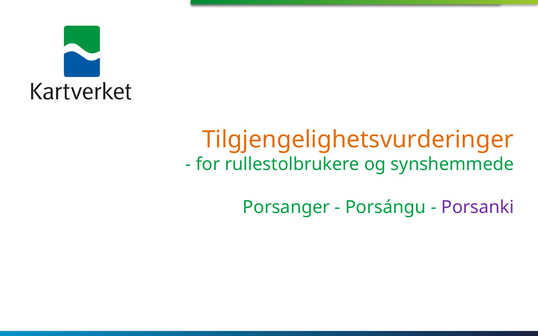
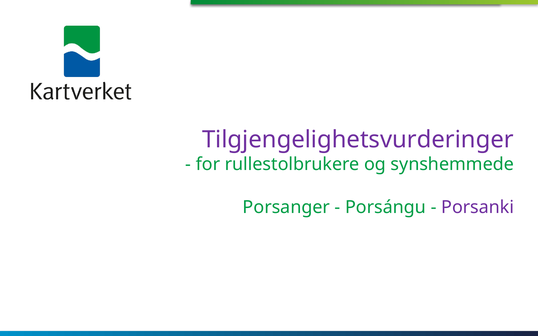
Tilgjengelighetsvurderinger colour: orange -> purple (358, 140)
